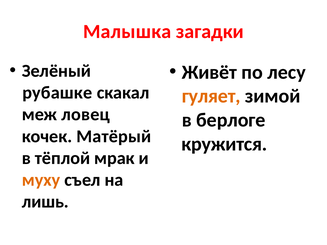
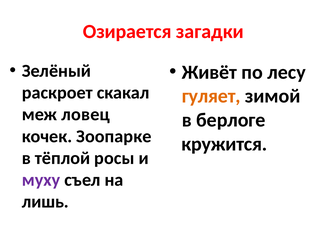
Малышка: Малышка -> Озирается (127, 32)
рубашке: рубашке -> раскроет (57, 93)
Матёрый: Матёрый -> Зоопарке (114, 136)
мрак: мрак -> росы (114, 158)
муху colour: orange -> purple (41, 180)
